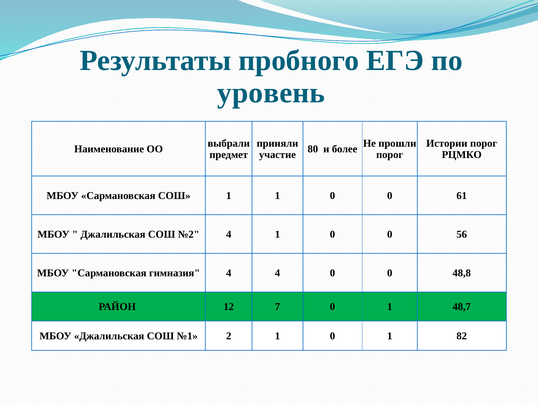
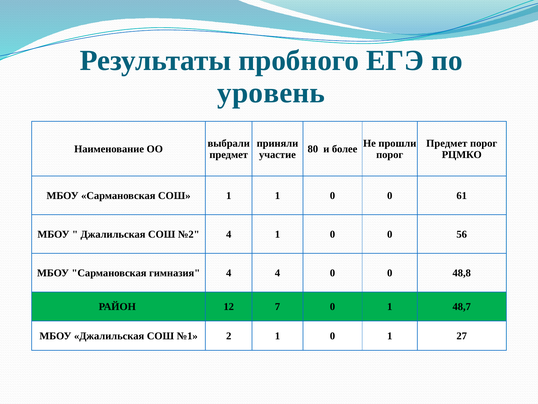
Истории: Истории -> Предмет (447, 143)
82: 82 -> 27 (462, 336)
